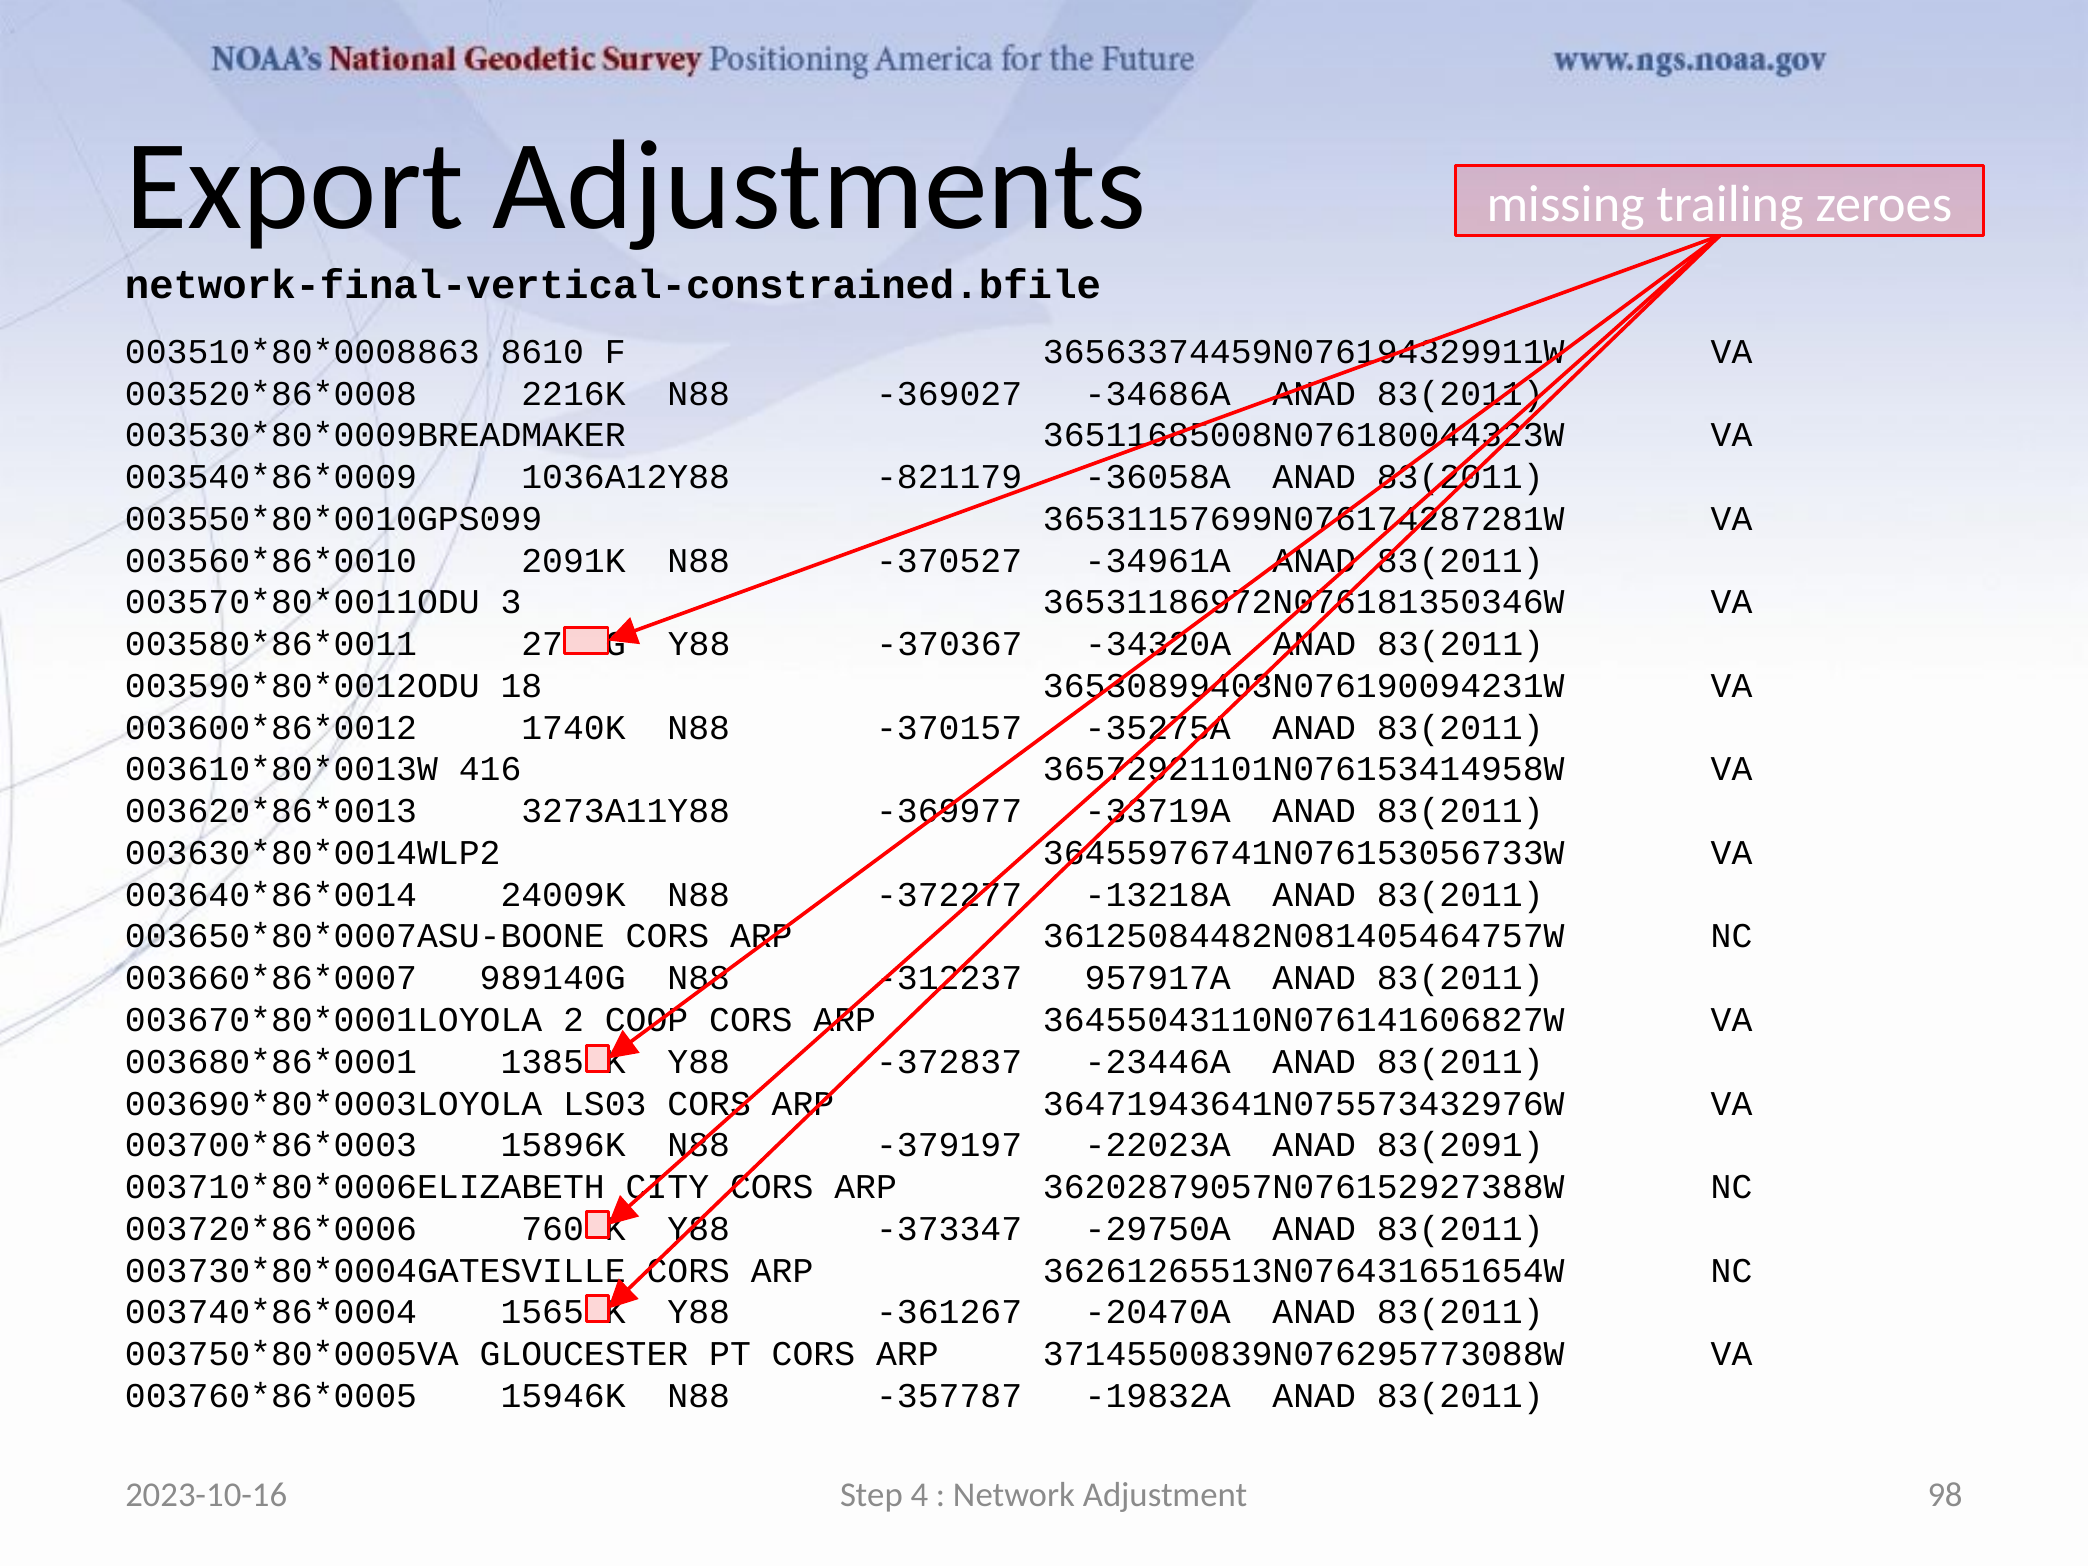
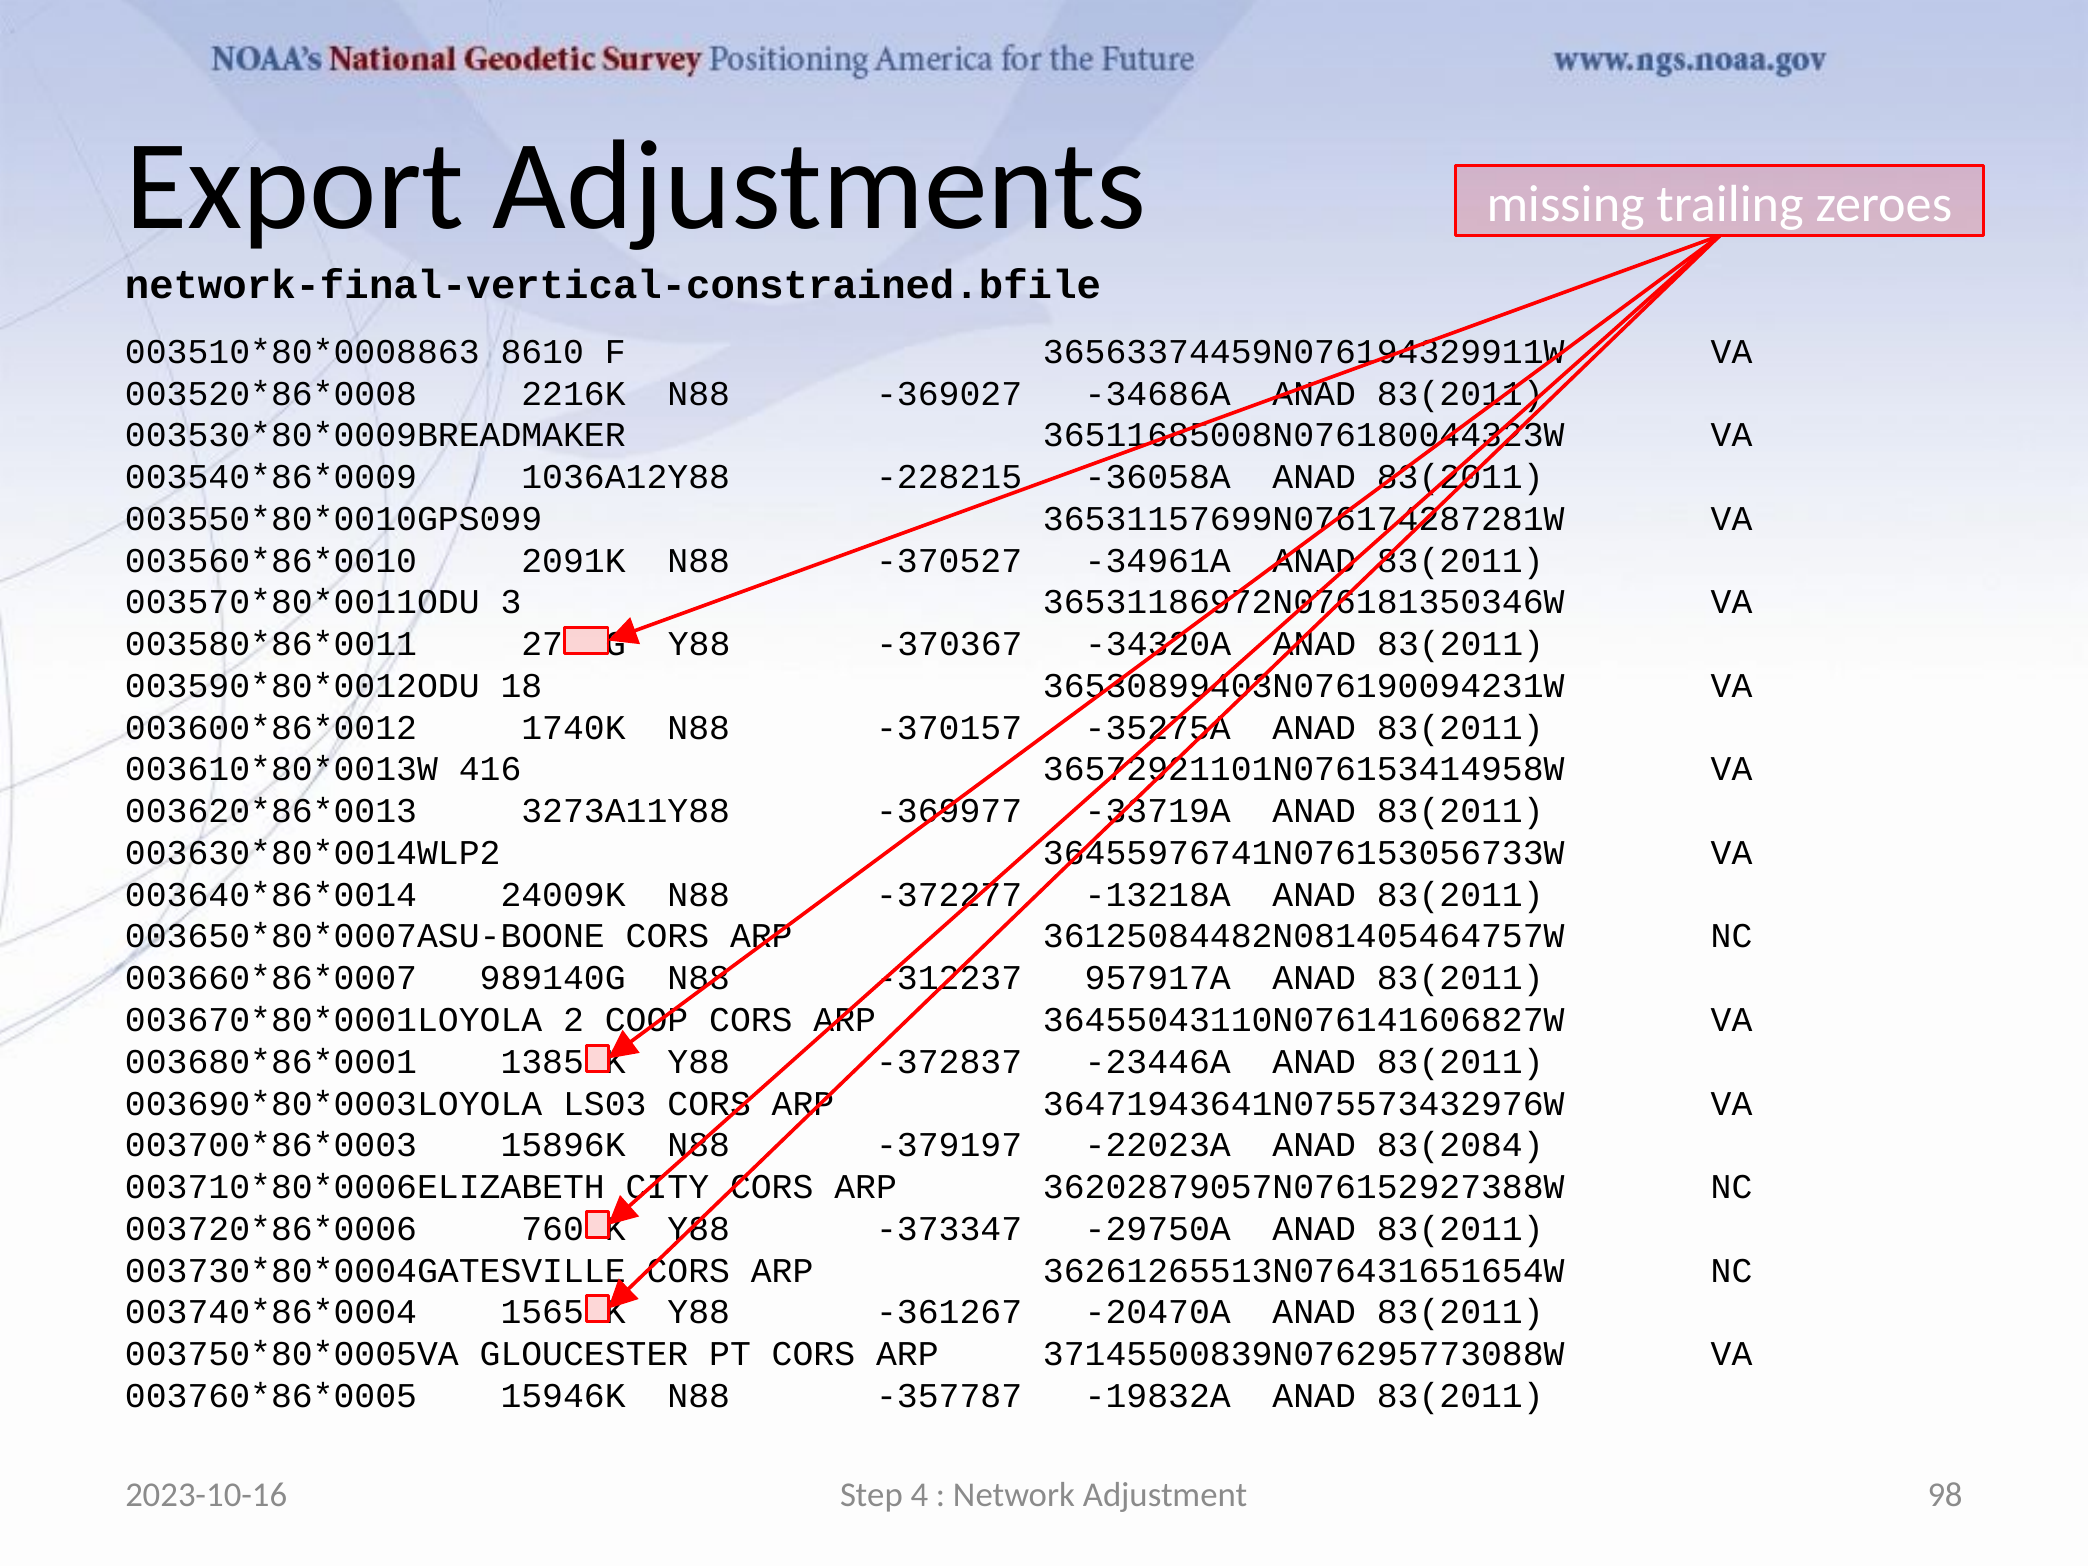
-821179: -821179 -> -228215 (949, 477)
83(2091: 83(2091 -> 83(2084 (1460, 1145)
